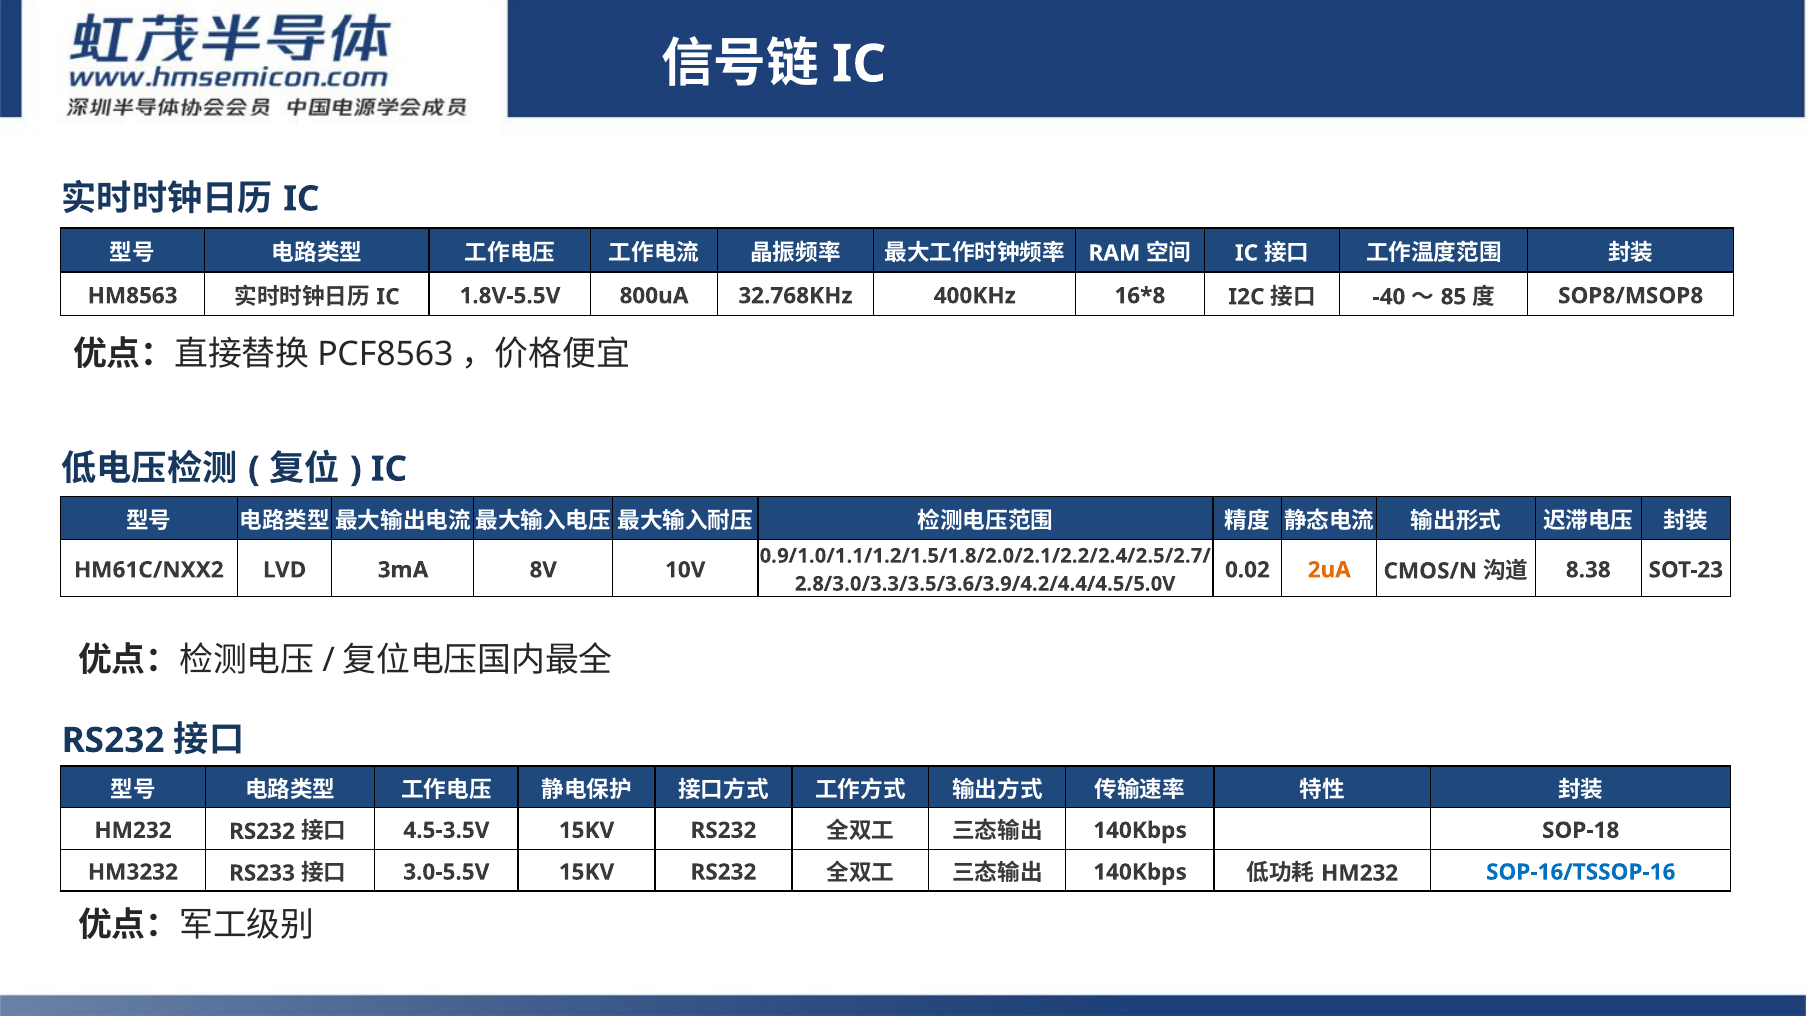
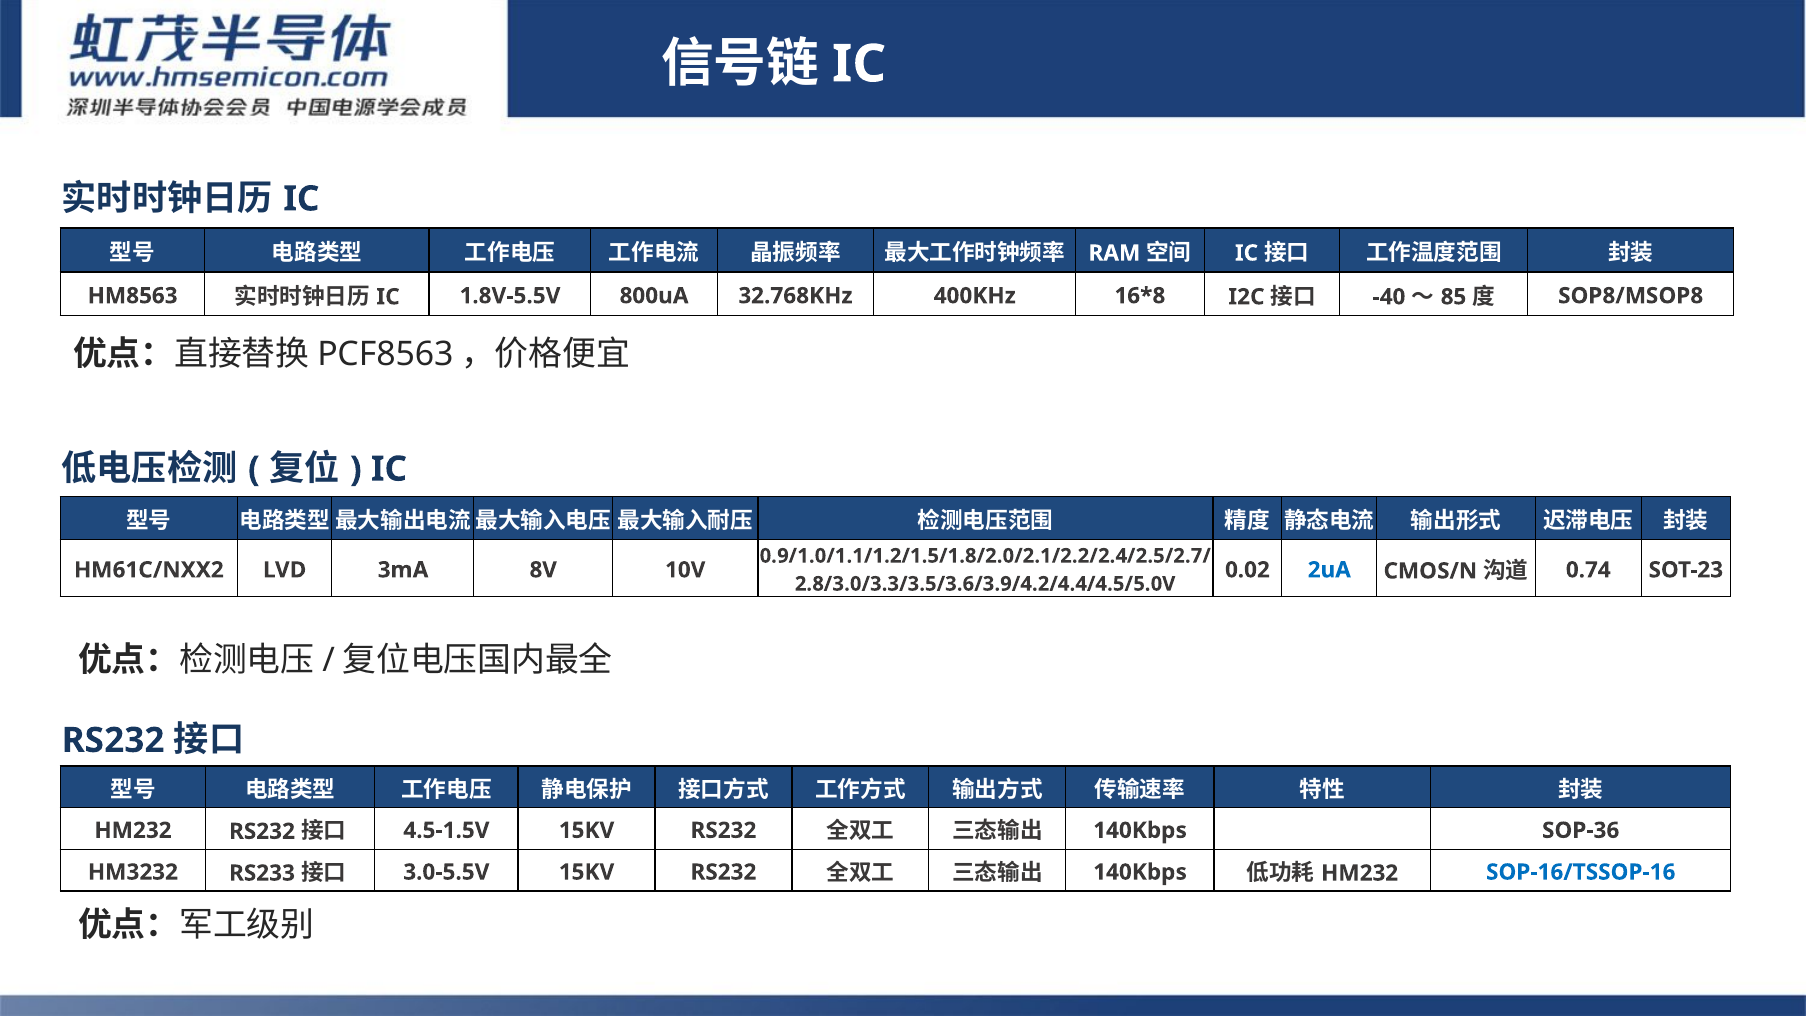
2uA colour: orange -> blue (1329, 570)
8.38: 8.38 -> 0.74 (1588, 570)
4.5-3.5V: 4.5-3.5V -> 4.5-1.5V (446, 830)
SOP-18: SOP-18 -> SOP-36 (1581, 830)
